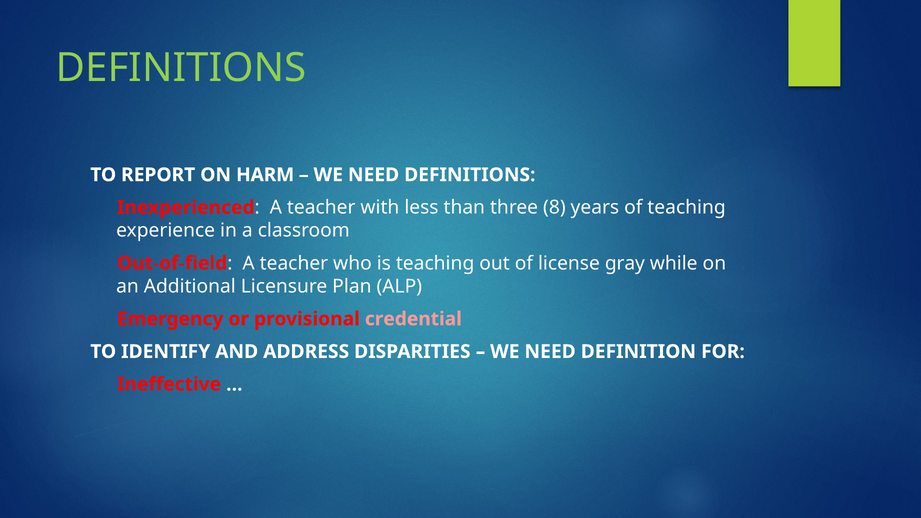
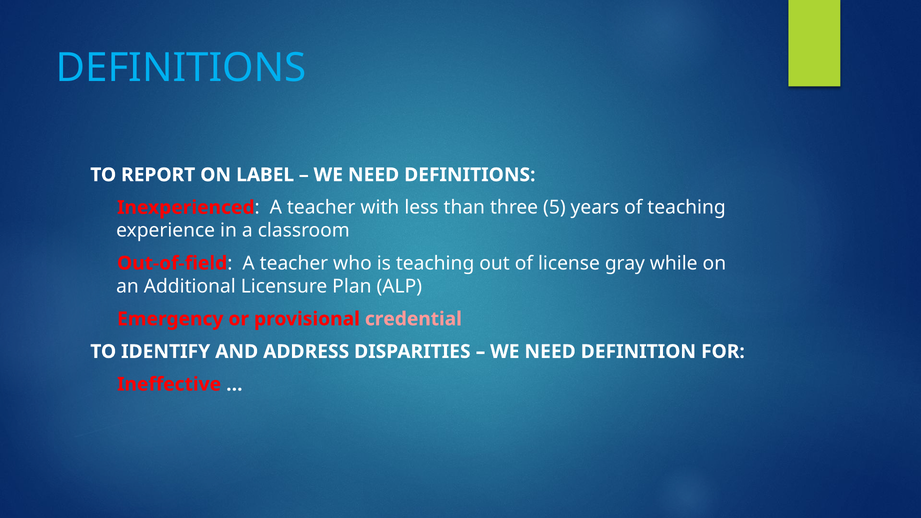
DEFINITIONS colour: light green -> light blue (181, 68)
HARM: HARM -> LABEL (265, 175)
8: 8 -> 5 (554, 208)
